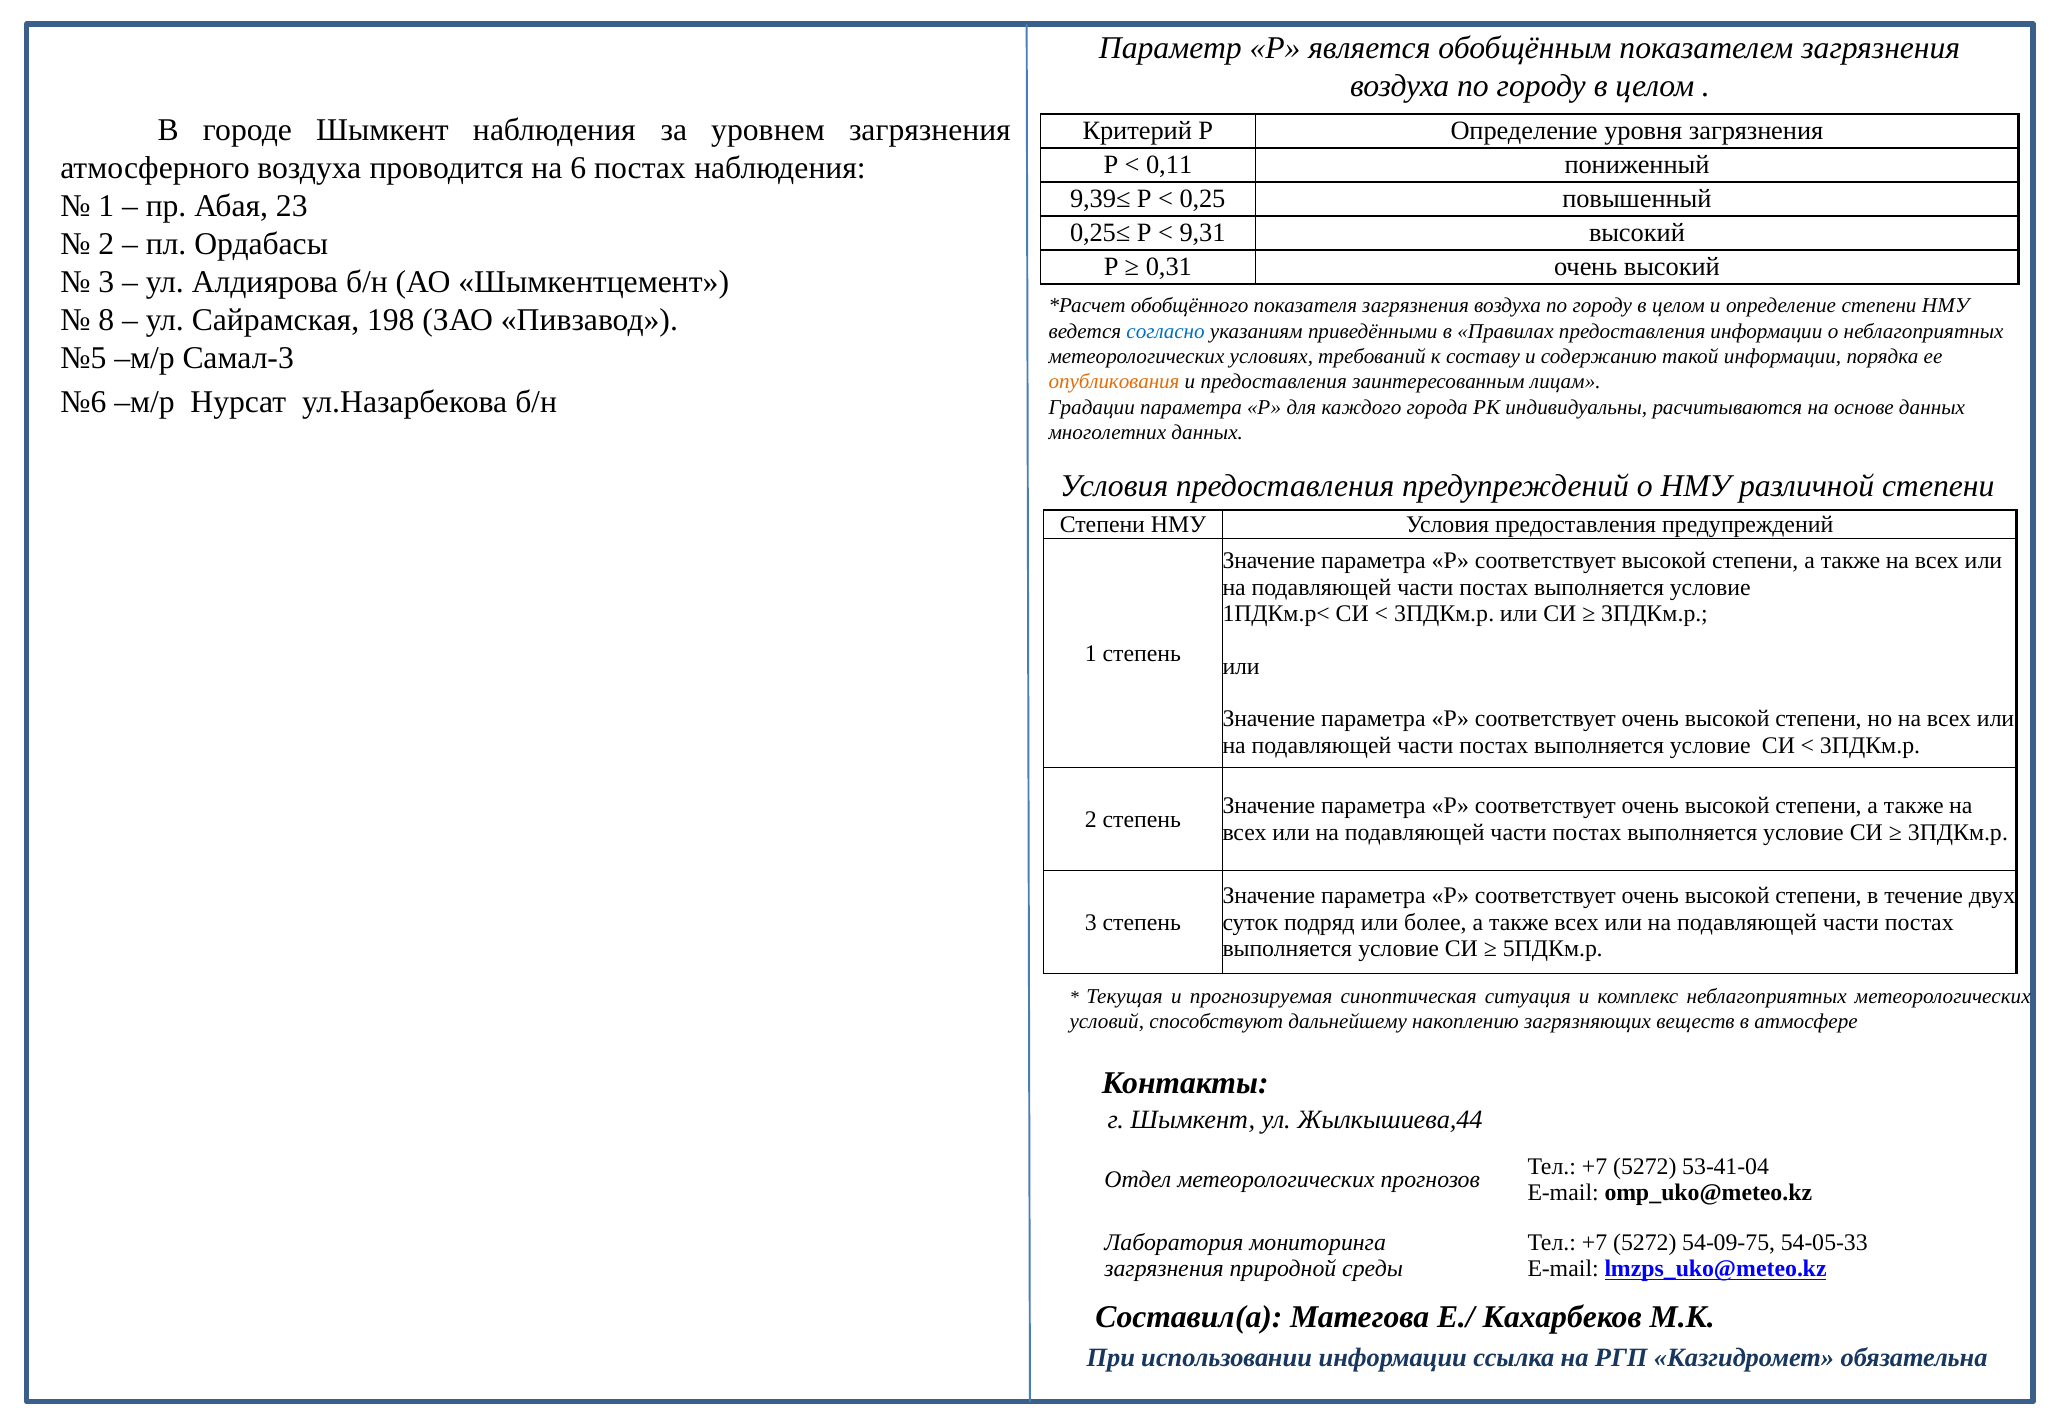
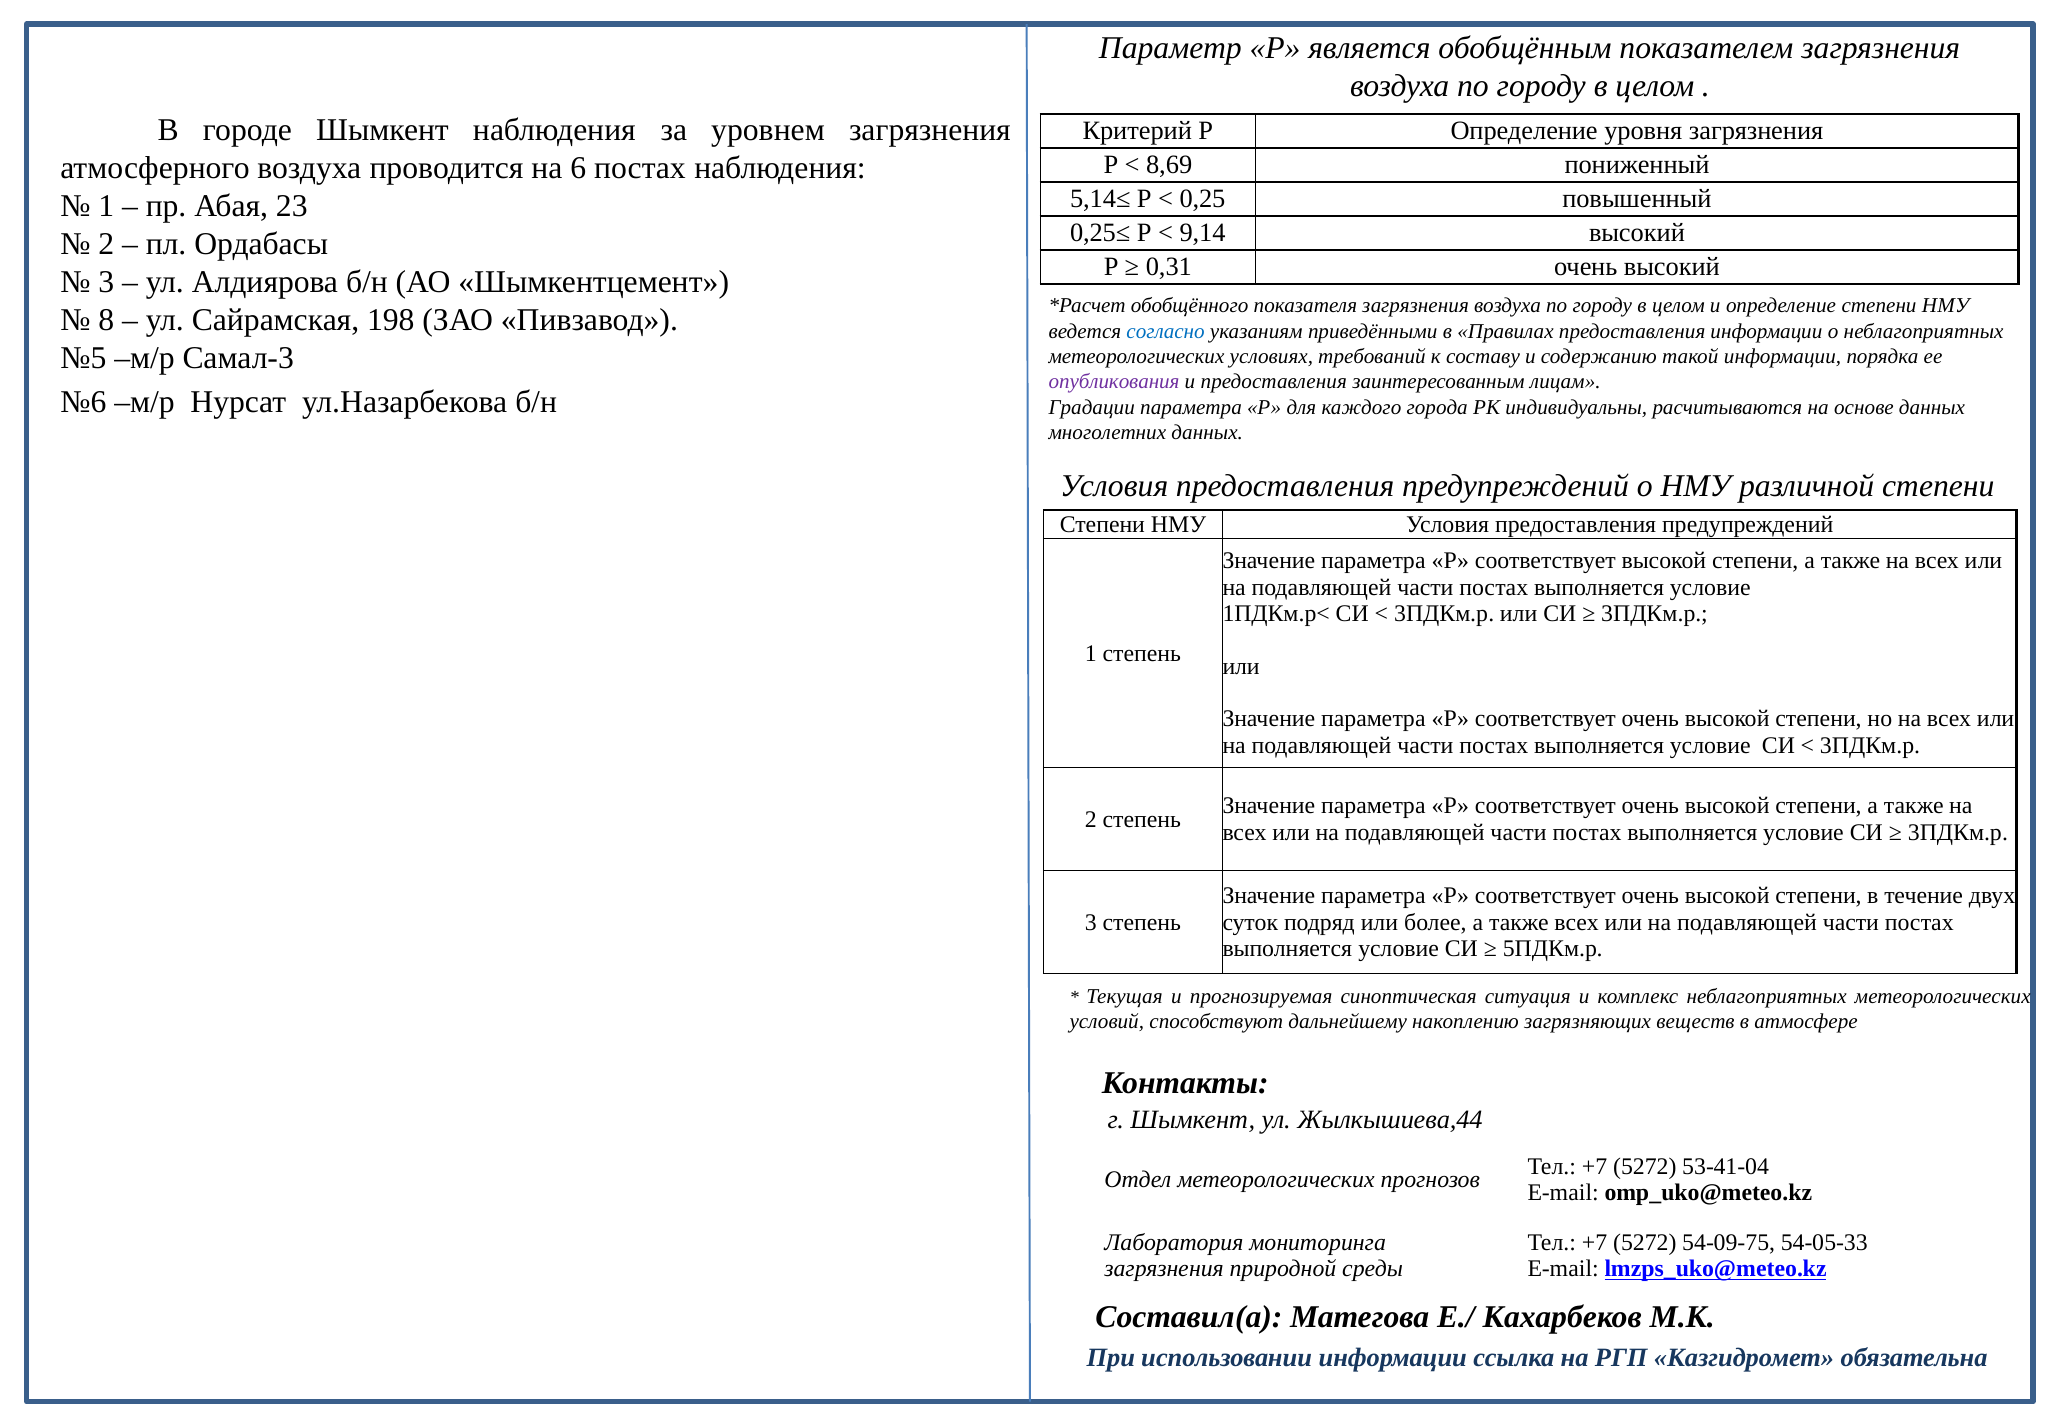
0,11: 0,11 -> 8,69 (1169, 165)
9,39≤: 9,39≤ -> 5,14≤ (1100, 199)
9,31: 9,31 -> 9,14 (1203, 233)
опубликования colour: orange -> purple (1114, 382)
